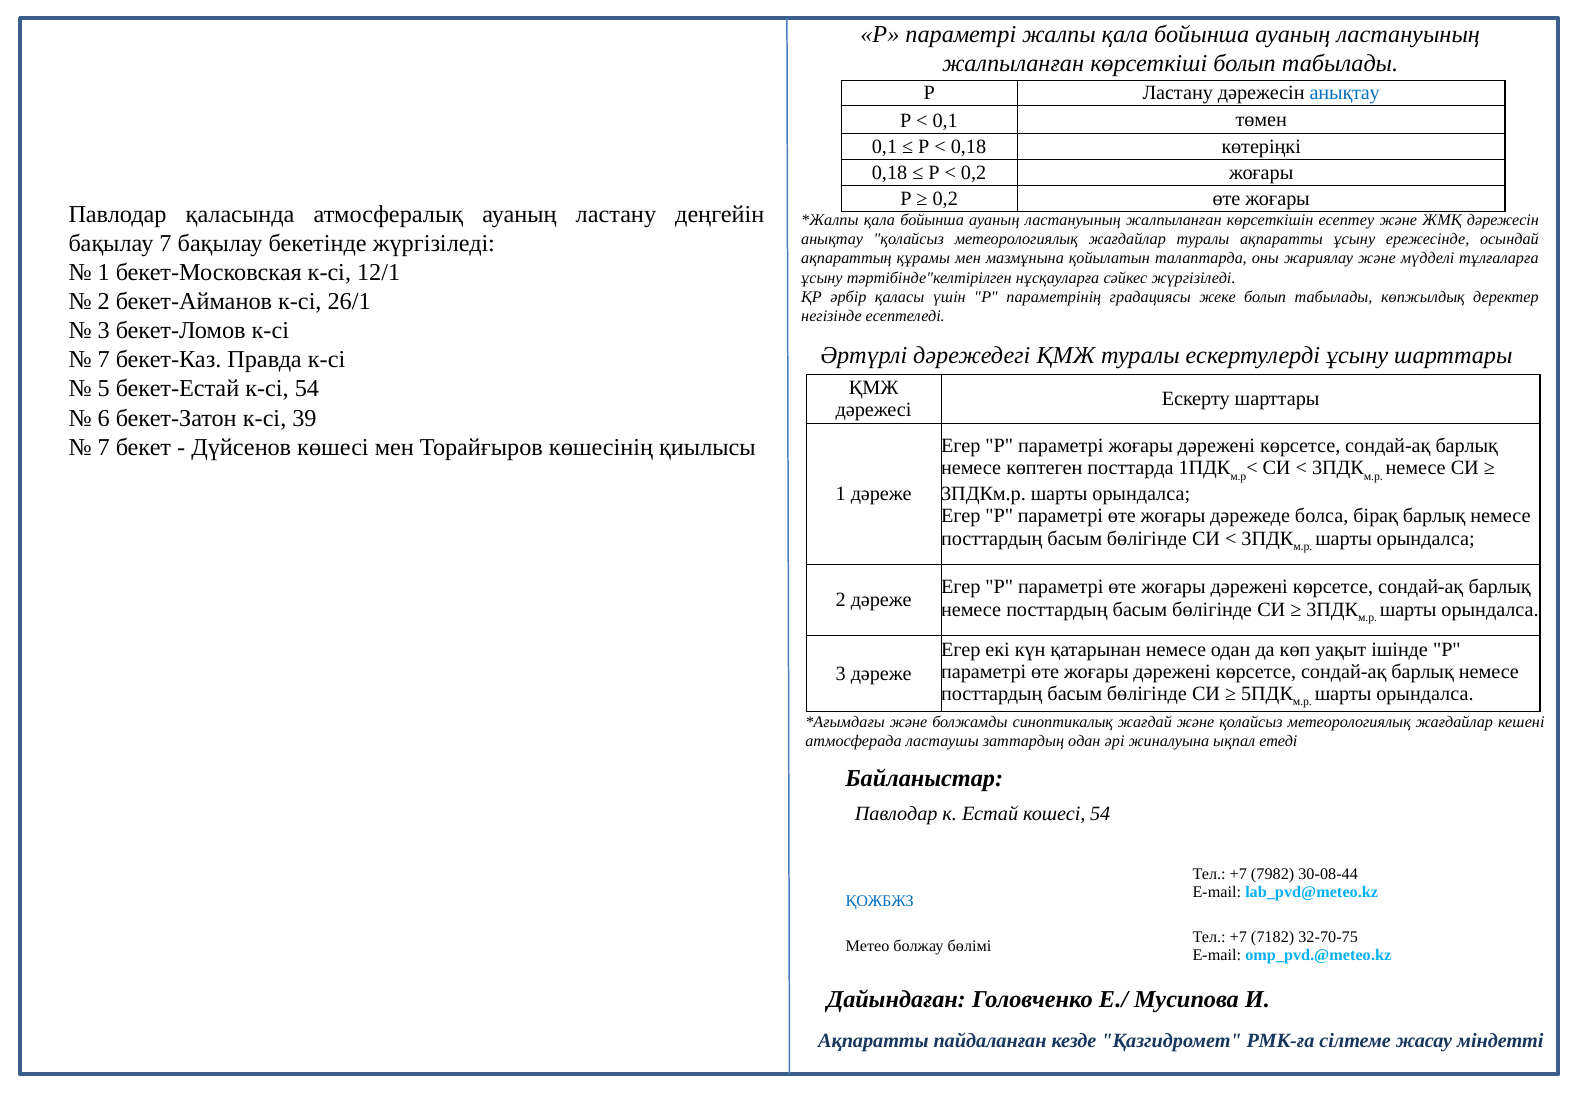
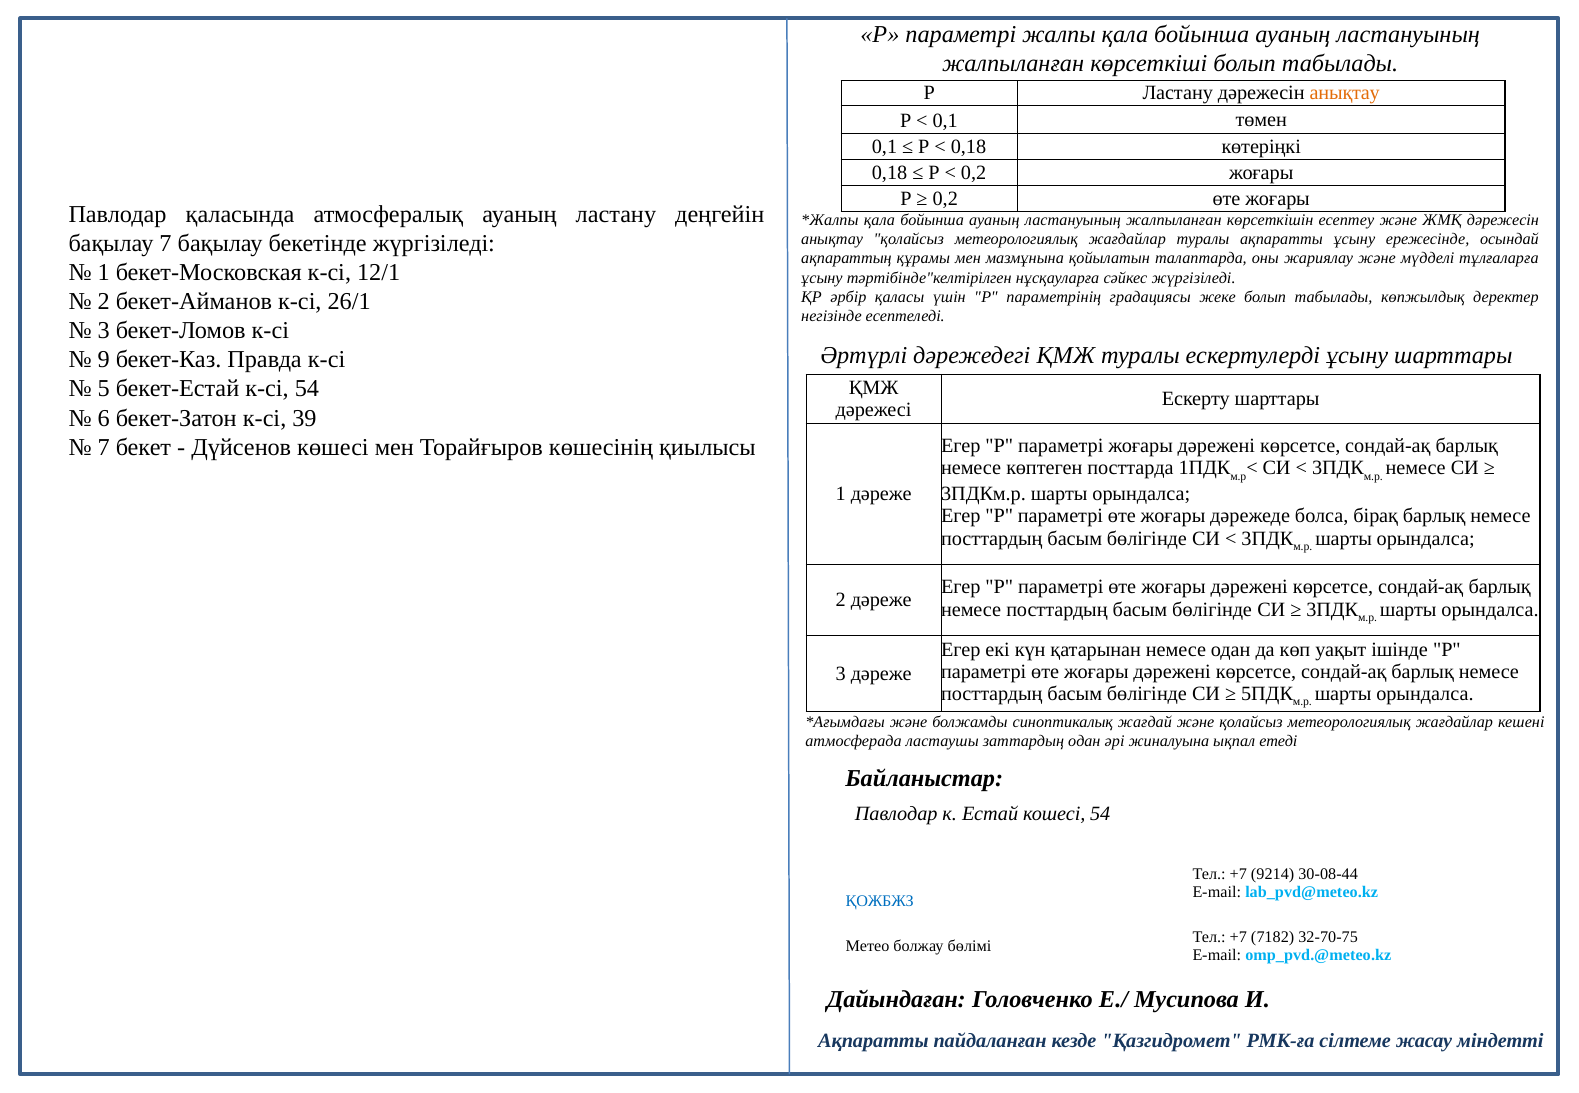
анықтау colour: blue -> orange (1345, 93)
7: 7 -> 9 (104, 360)
7982: 7982 -> 9214 (1273, 874)
